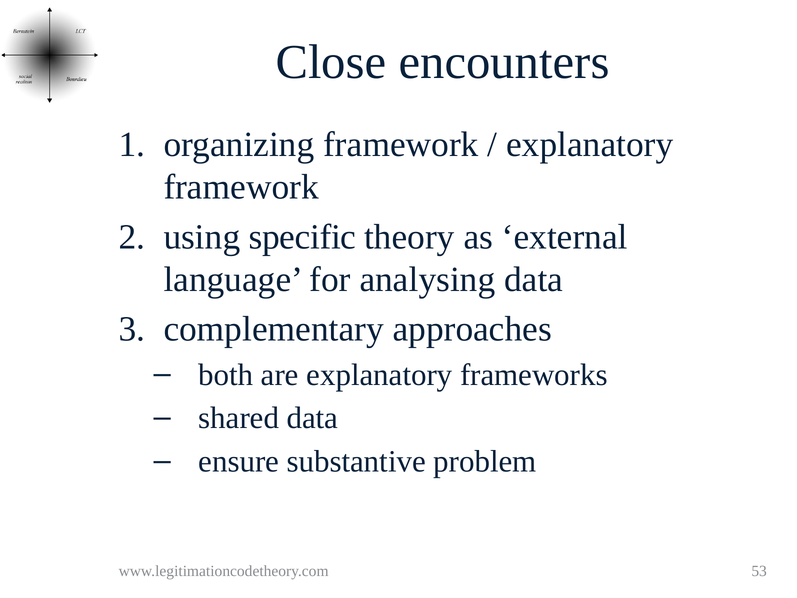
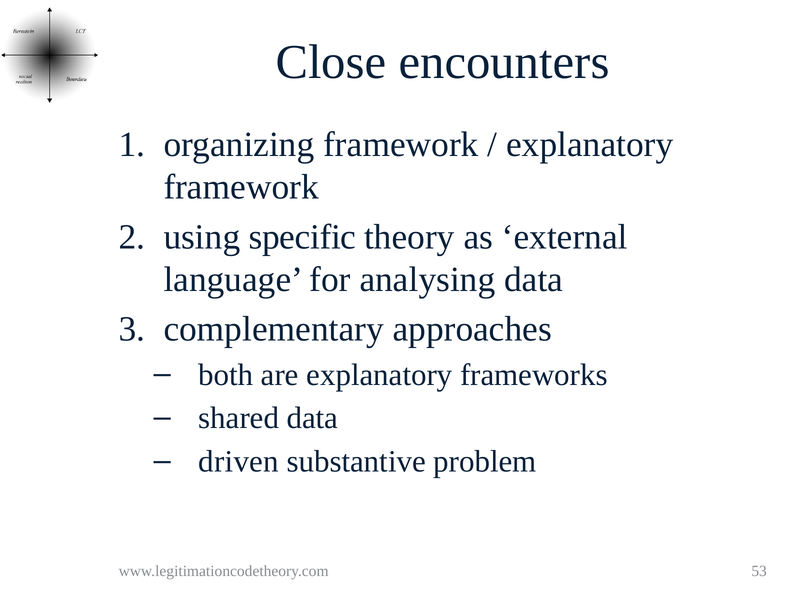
ensure: ensure -> driven (239, 462)
